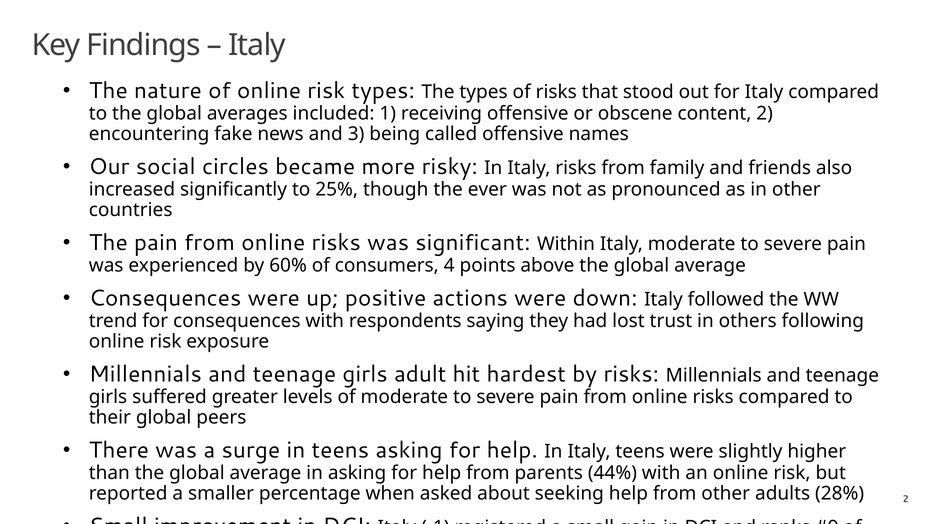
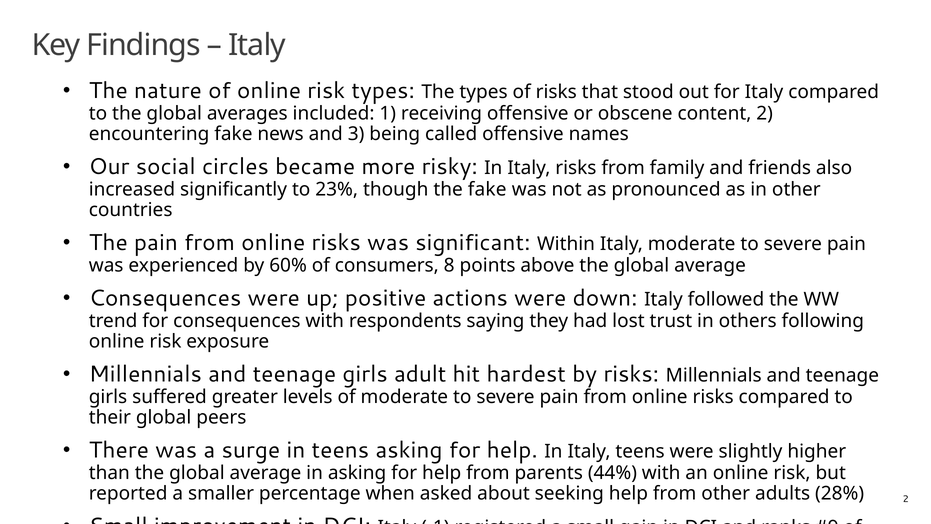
25%: 25% -> 23% (337, 189)
the ever: ever -> fake (487, 189)
4: 4 -> 8 (449, 265)
